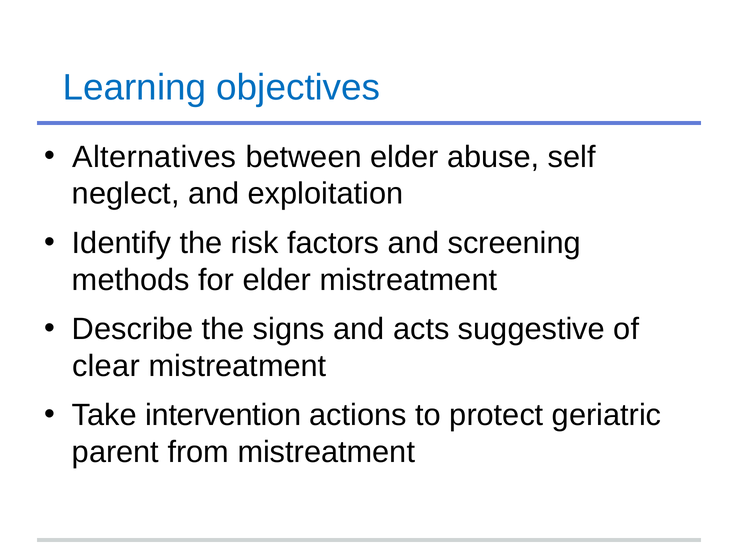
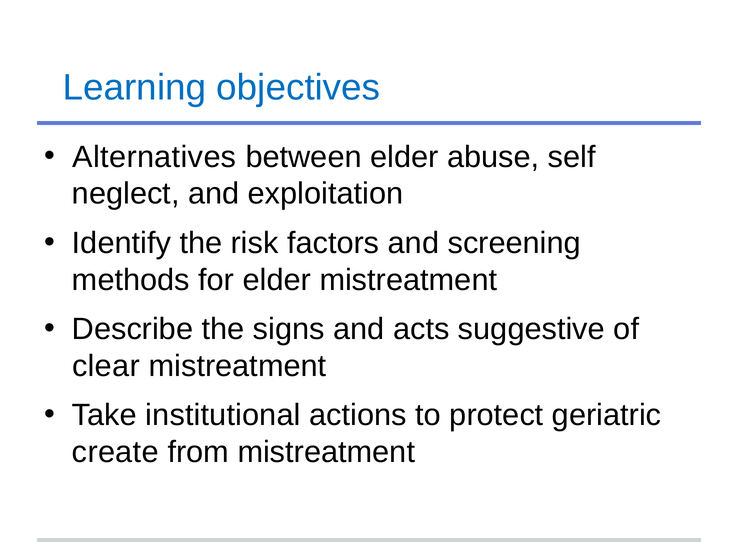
intervention: intervention -> institutional (223, 415)
parent: parent -> create (115, 452)
